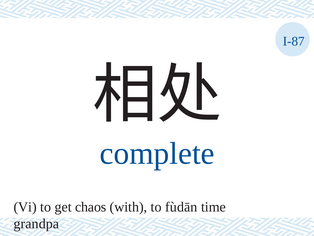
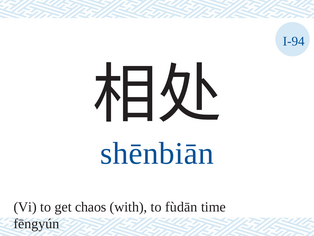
I-87: I-87 -> I-94 (294, 41)
complete: complete -> shēnbiān (157, 153)
grandpa: grandpa -> fēngyún (36, 223)
